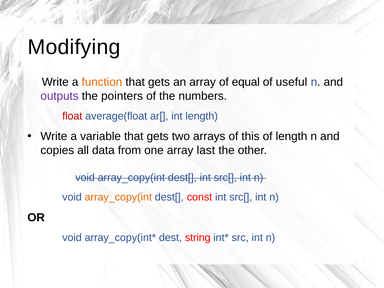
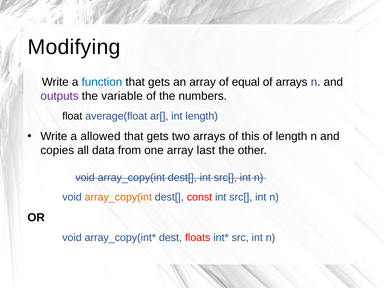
function colour: orange -> blue (102, 82)
of useful: useful -> arrays (292, 82)
pointers: pointers -> variable (122, 96)
float colour: red -> black (72, 116)
variable: variable -> allowed (100, 136)
string: string -> floats (198, 238)
